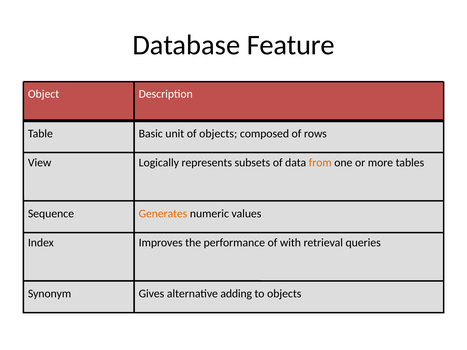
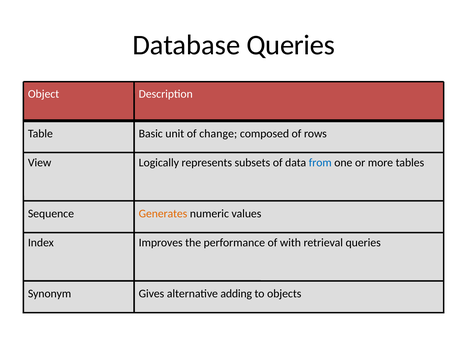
Database Feature: Feature -> Queries (291, 45)
of objects: objects -> change (218, 134)
from colour: orange -> blue (320, 163)
